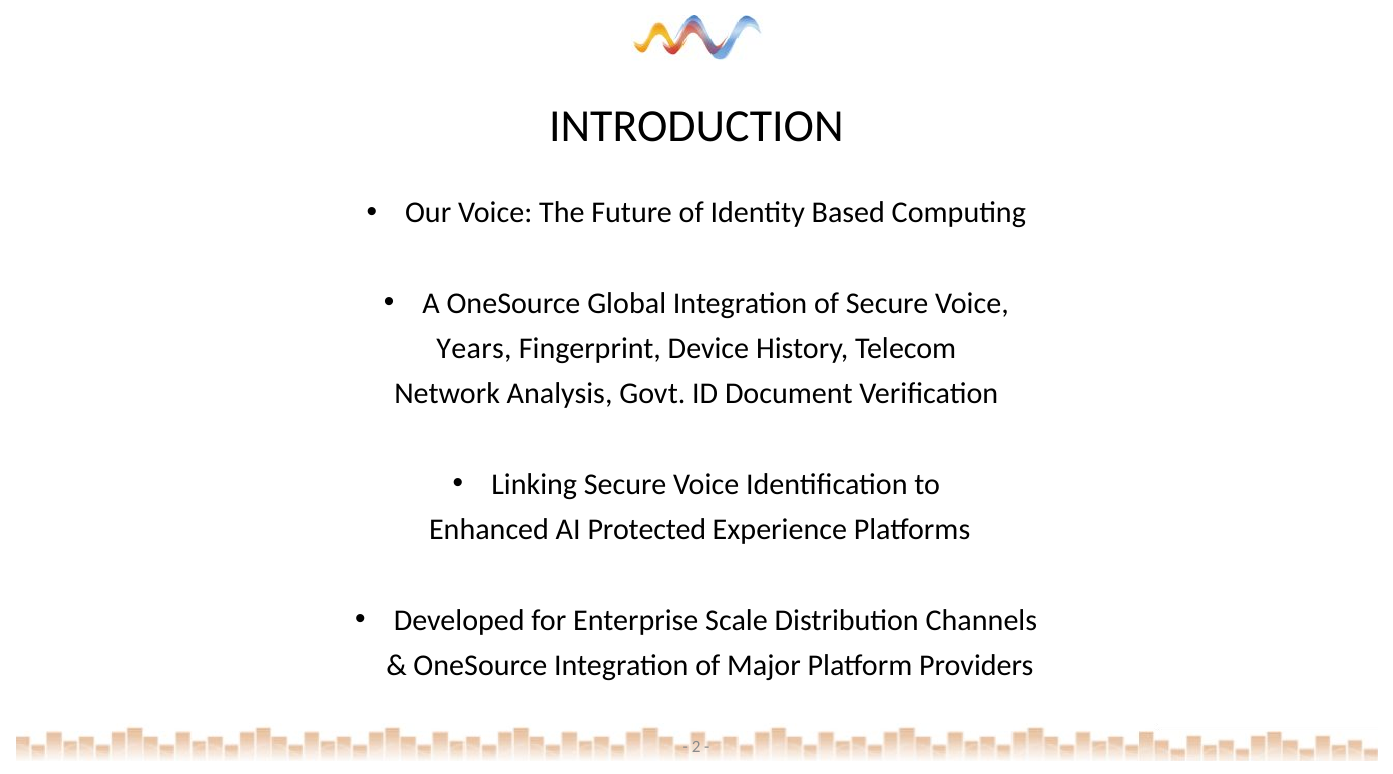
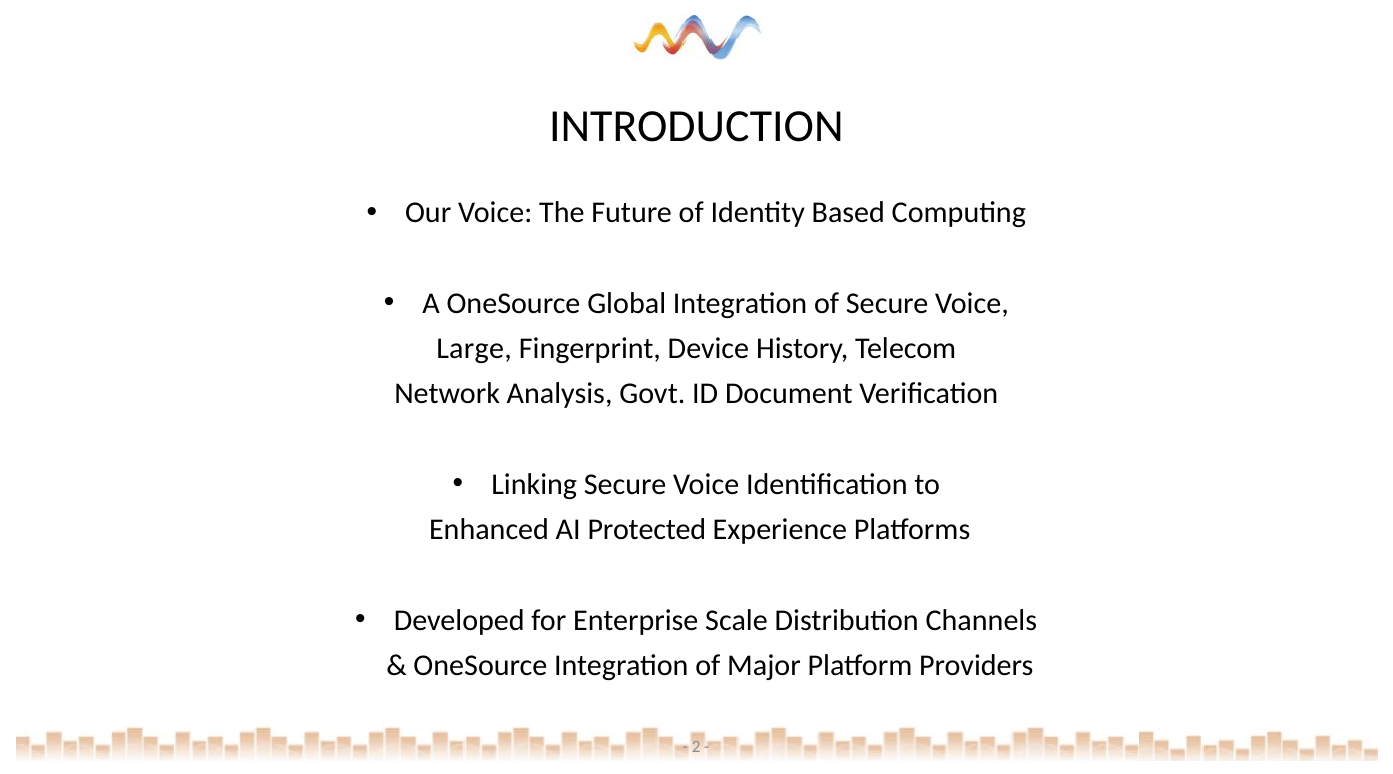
Years: Years -> Large (474, 349)
